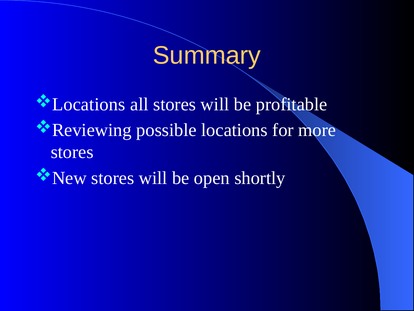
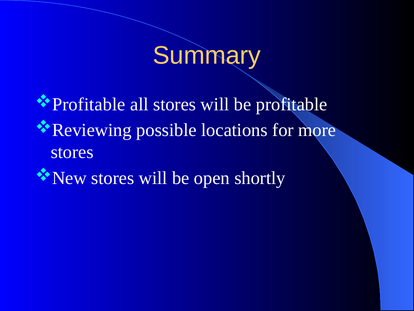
Locations: Locations -> Profitable (89, 104)
